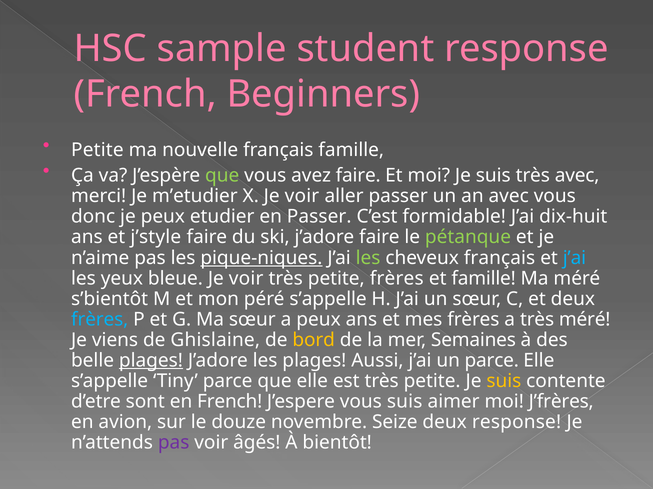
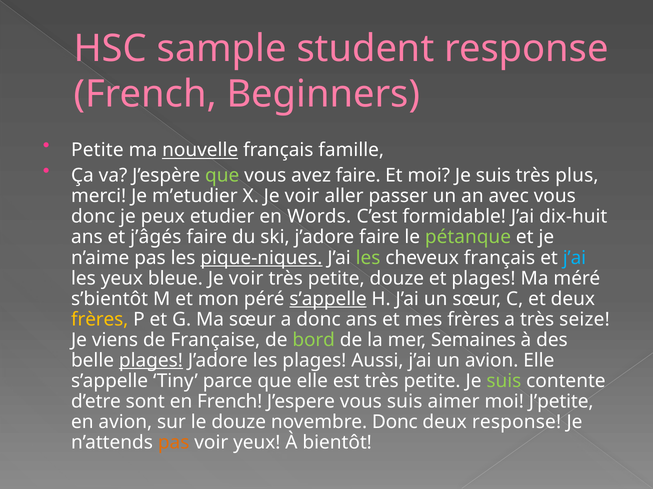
nouvelle underline: none -> present (200, 150)
très avec: avec -> plus (577, 176)
en Passer: Passer -> Words (319, 217)
j’style: j’style -> j’âgés (156, 238)
petite frères: frères -> douze (397, 279)
et famille: famille -> plages (484, 279)
s’appelle underline: none -> present (328, 299)
frères colour: light blue -> yellow (100, 320)
a peux: peux -> donc (318, 320)
très méré: méré -> seize (585, 320)
Ghislaine: Ghislaine -> Française (215, 340)
bord colour: yellow -> light green (314, 340)
un parce: parce -> avion (492, 361)
suis colour: yellow -> light green (504, 382)
J’frères: J’frères -> J’petite (561, 402)
novembre Seize: Seize -> Donc (395, 423)
pas colour: purple -> orange (174, 443)
voir âgés: âgés -> yeux (257, 443)
